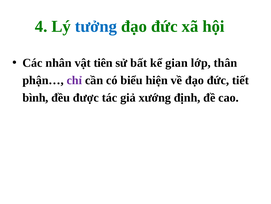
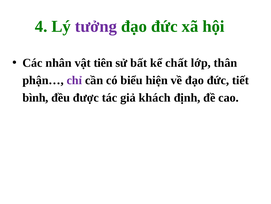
tưởng colour: blue -> purple (96, 26)
gian: gian -> chất (177, 63)
xướng: xướng -> khách (155, 97)
